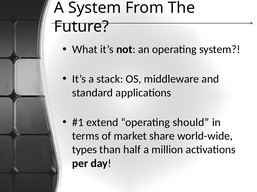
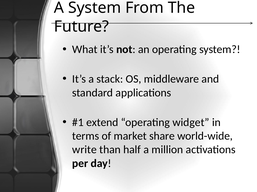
should: should -> widget (191, 123)
types: types -> write (84, 150)
